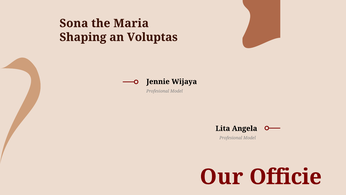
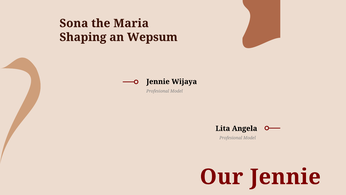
Voluptas: Voluptas -> Wepsum (152, 37)
Our Officie: Officie -> Jennie (285, 177)
